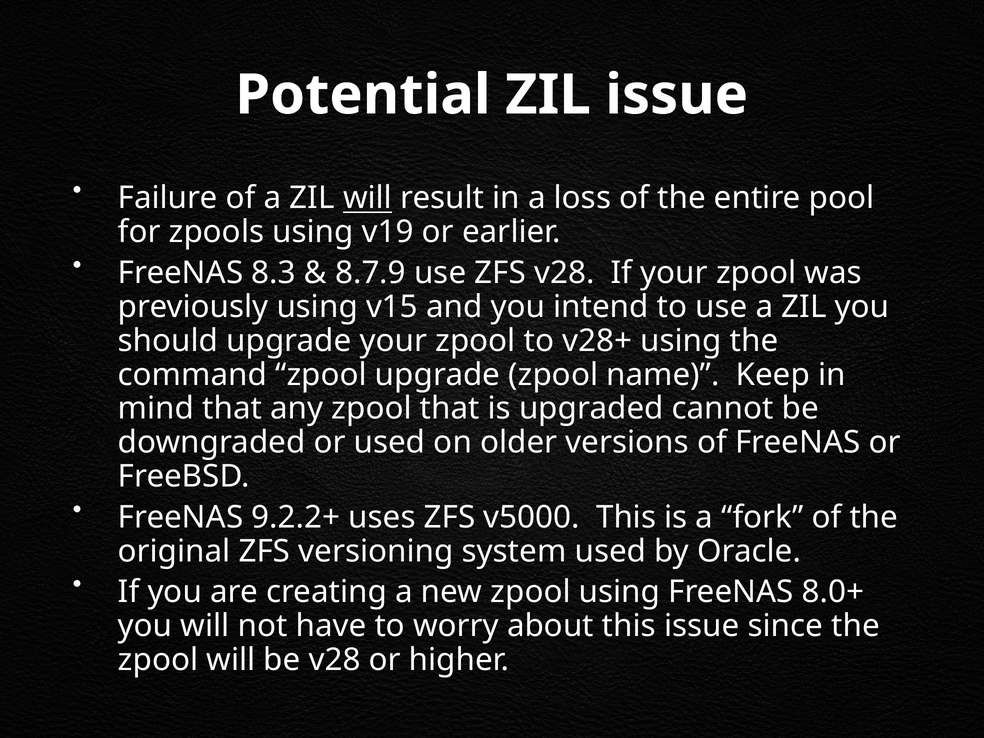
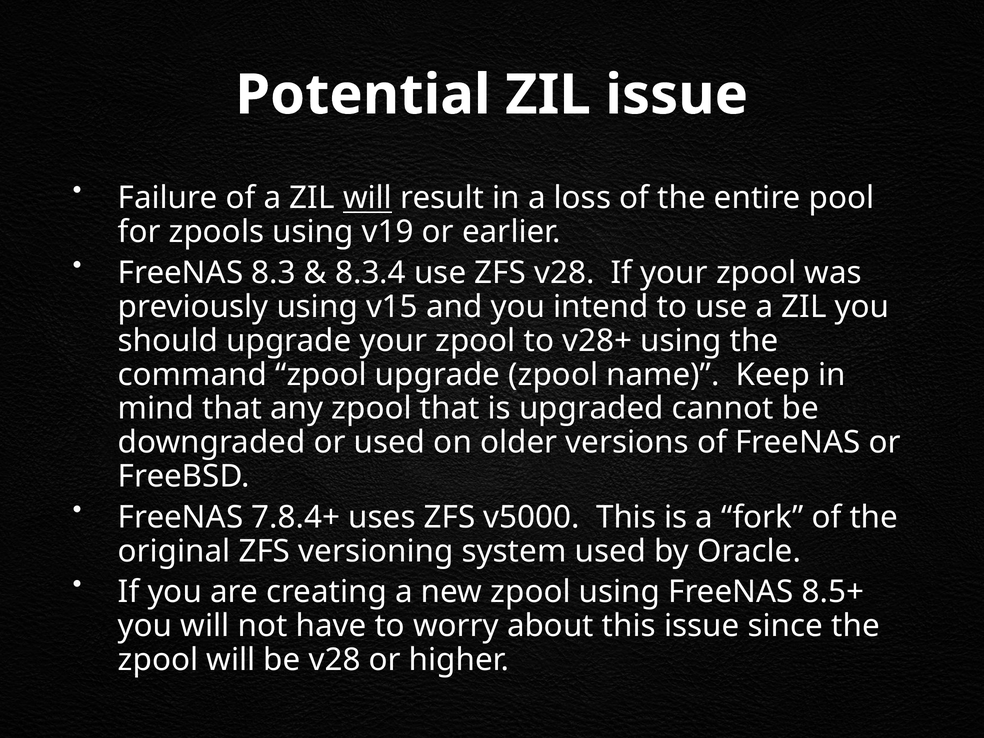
8.7.9: 8.7.9 -> 8.3.4 (371, 273)
9.2.2+: 9.2.2+ -> 7.8.4+ (296, 517)
8.0+: 8.0+ -> 8.5+ (833, 592)
